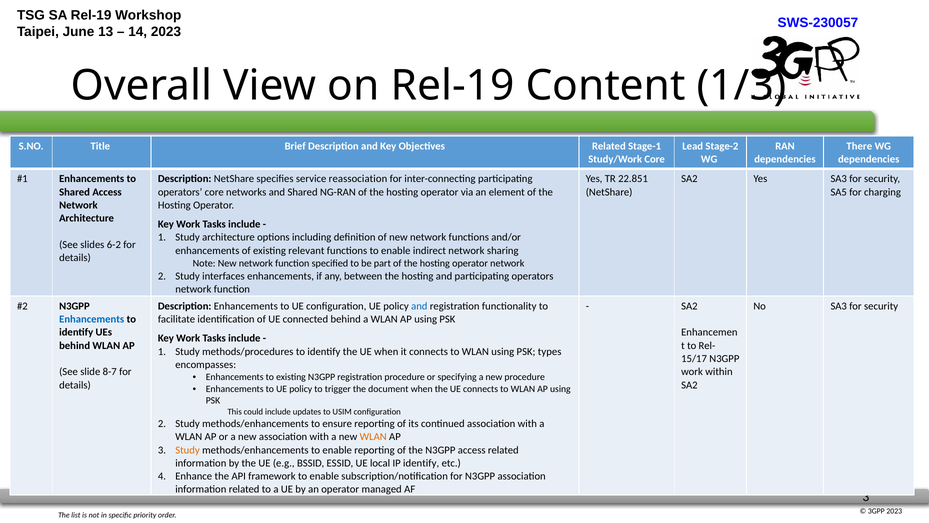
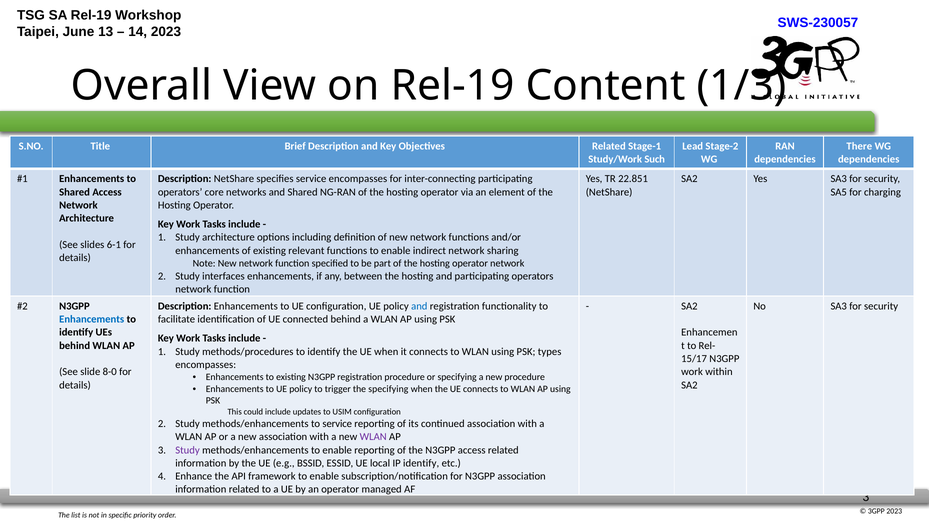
Study/Work Core: Core -> Such (655, 159)
service reassociation: reassociation -> encompasses (358, 179)
6-2: 6-2 -> 6-1 (114, 244)
8-7: 8-7 -> 8-0 (110, 372)
the document: document -> specifying (388, 389)
to ensure: ensure -> service (337, 423)
WLAN colour: orange -> purple (373, 436)
Study colour: orange -> purple (188, 450)
